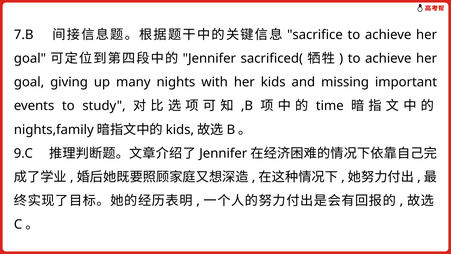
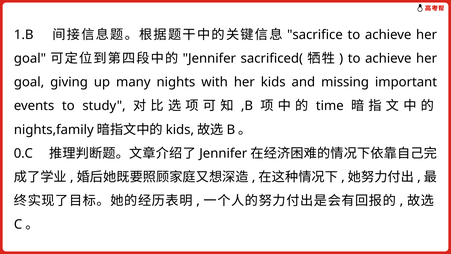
7.B: 7.B -> 1.B (24, 35)
9.C: 9.C -> 0.C (23, 153)
